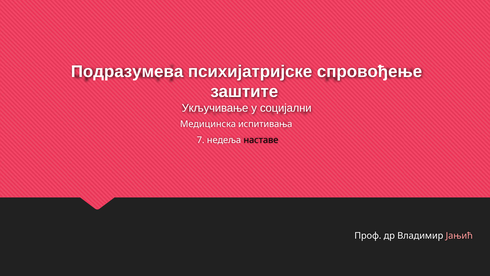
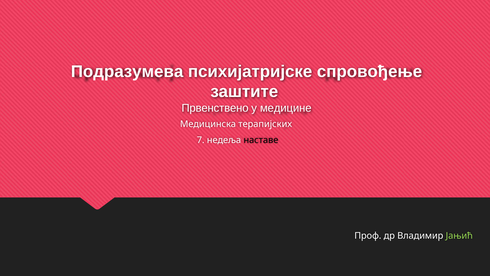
Укључивање: Укључивање -> Првенствено (215, 108)
социјални: социјални -> медицине (286, 108)
испитивања: испитивања -> терапијских (265, 124)
Јањић colour: pink -> light green (459, 235)
